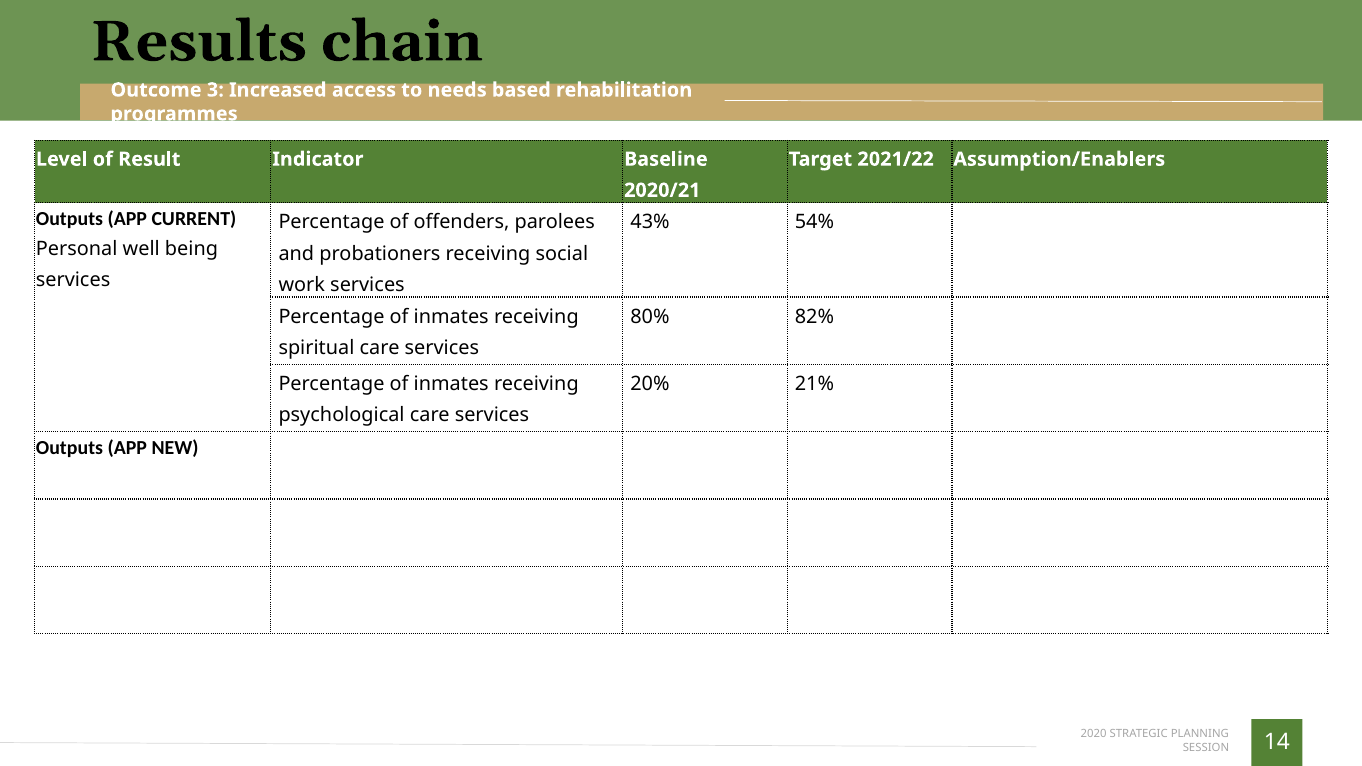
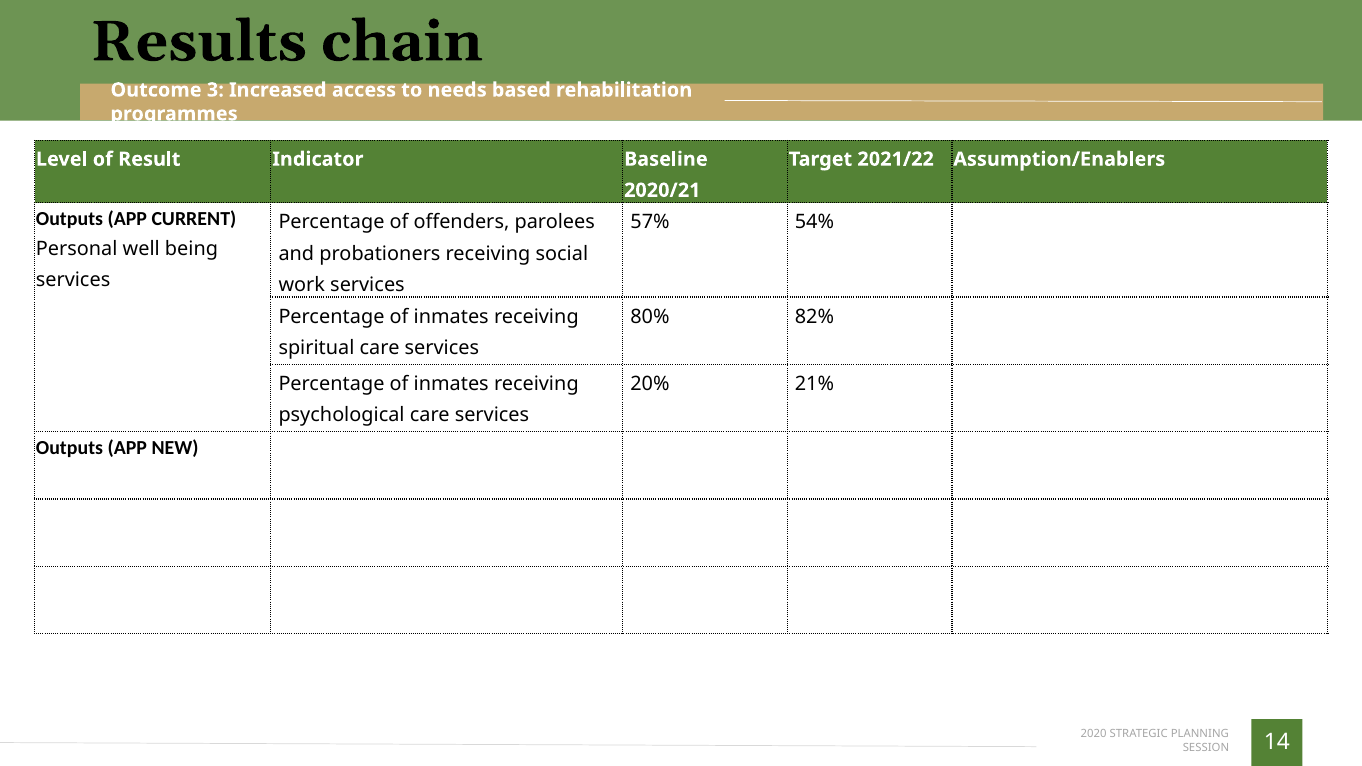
43%: 43% -> 57% (650, 222)
